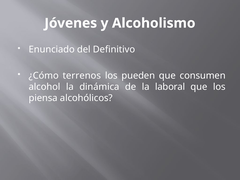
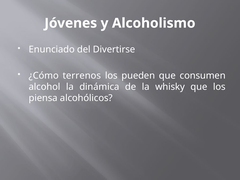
Definitivo: Definitivo -> Divertirse (114, 49)
laboral: laboral -> whisky (170, 87)
